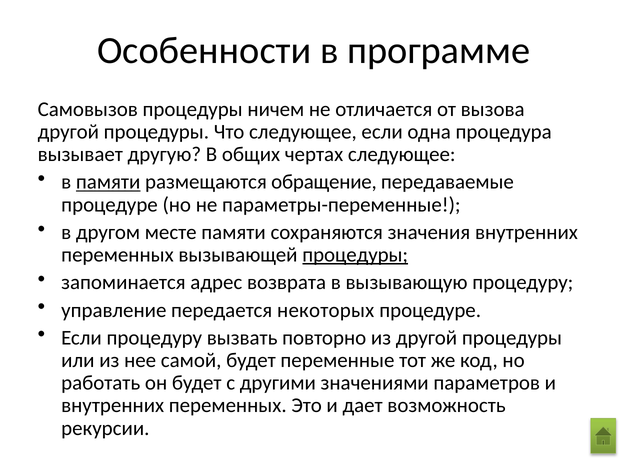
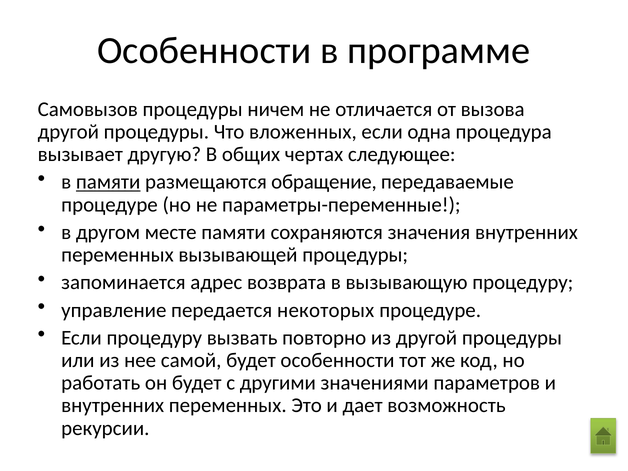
Что следующее: следующее -> вложенных (303, 132)
процедуры underline: present -> none (355, 255)
будет переменные: переменные -> особенности (337, 360)
